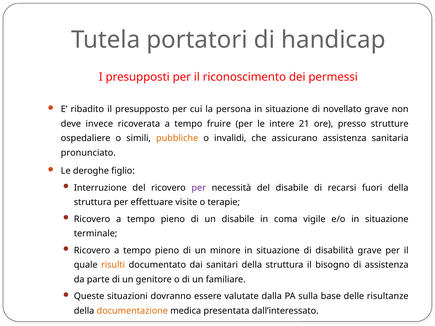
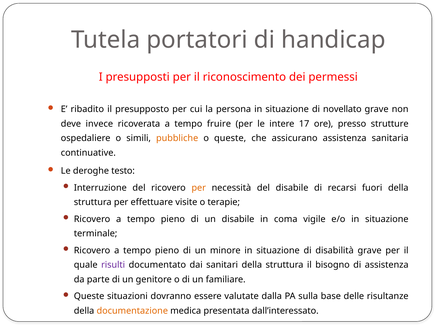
21: 21 -> 17 (304, 124)
o invalidi: invalidi -> queste (230, 138)
pronunciato: pronunciato -> continuative (88, 153)
figlio: figlio -> testo (123, 171)
per colour: purple -> orange (199, 188)
risulti colour: orange -> purple (113, 265)
